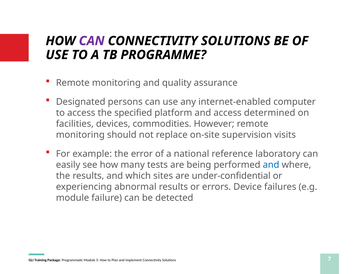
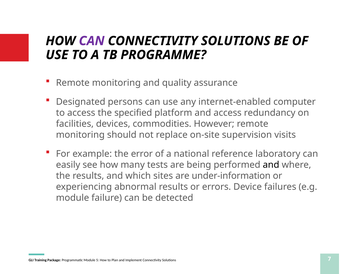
determined: determined -> redundancy (270, 113)
and colour: blue -> black (271, 165)
under-confidential: under-confidential -> under-information (231, 176)
